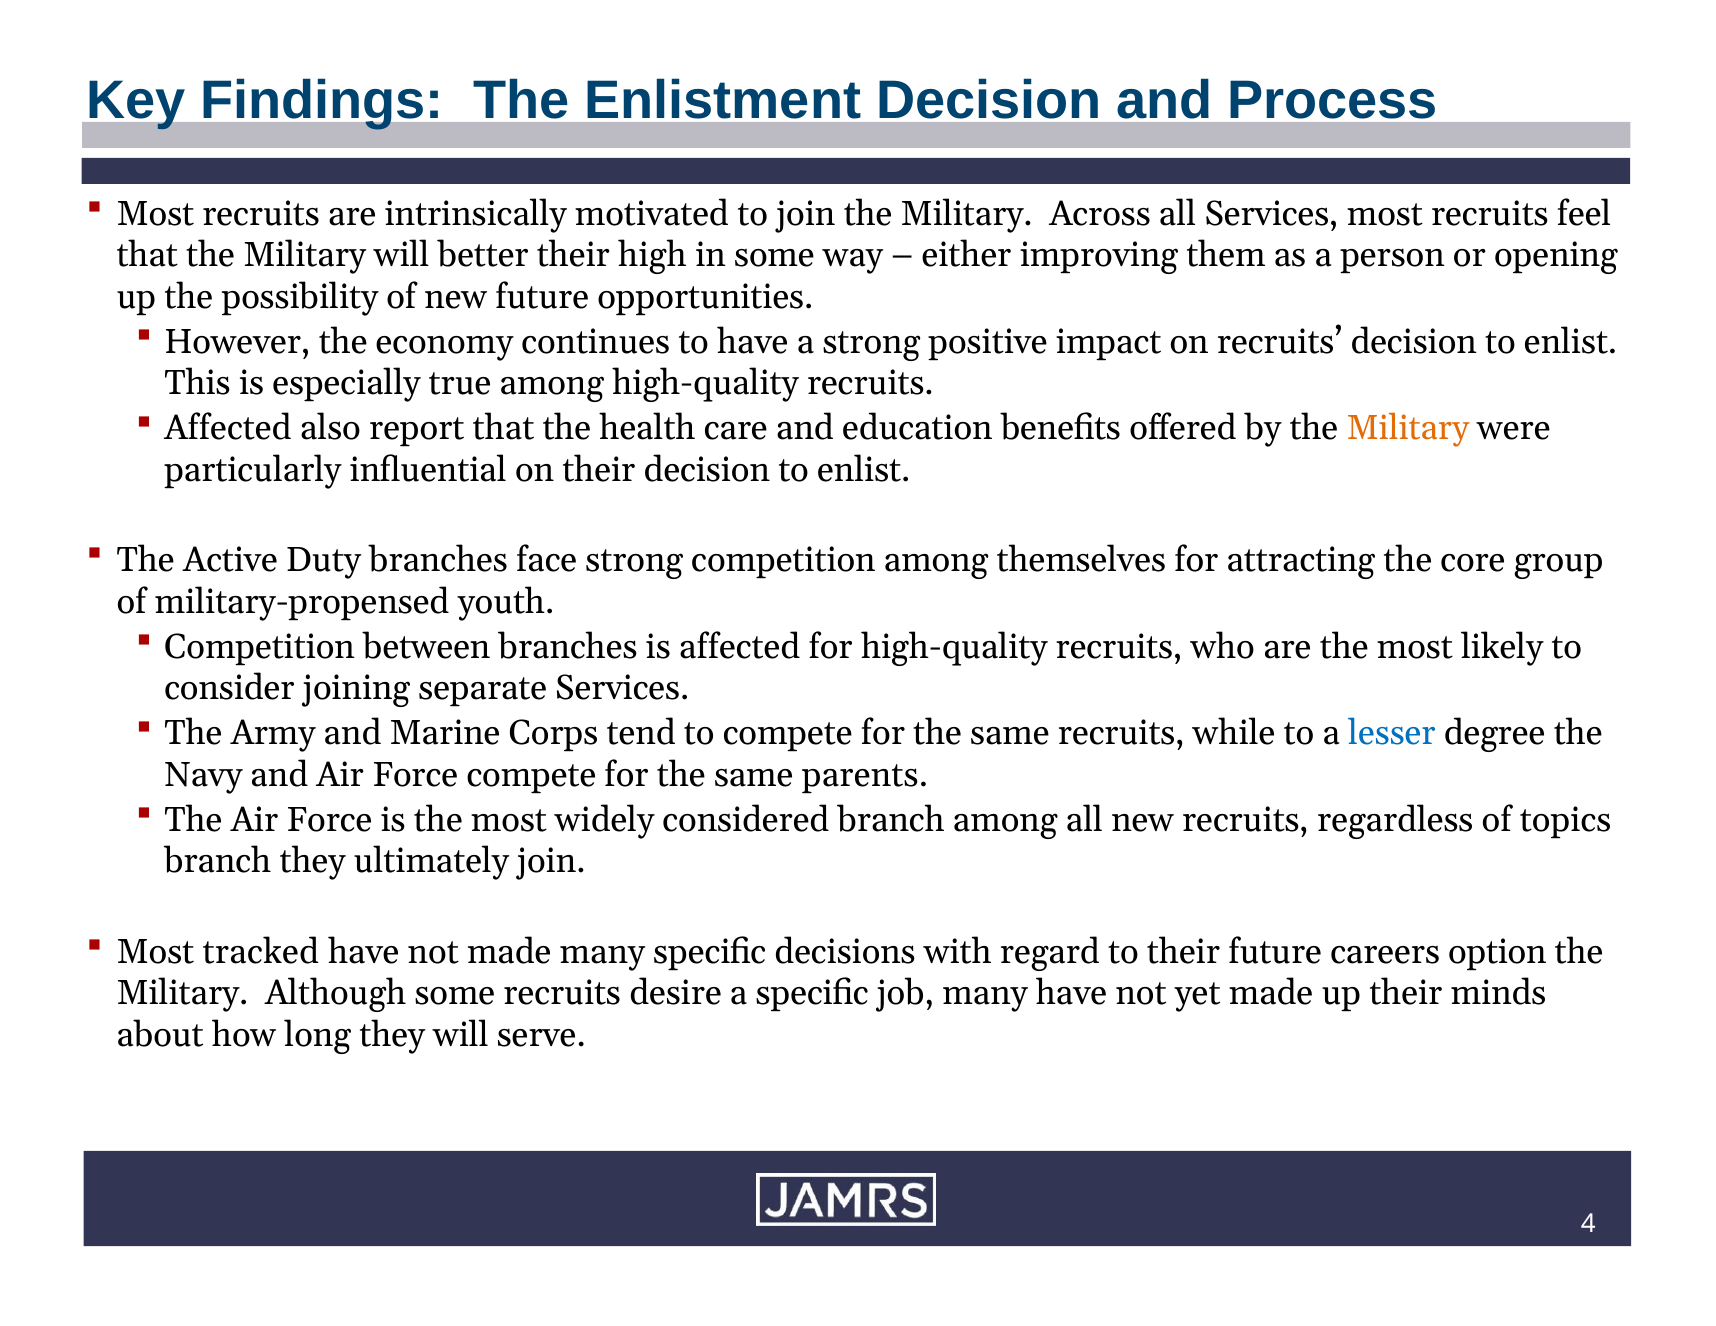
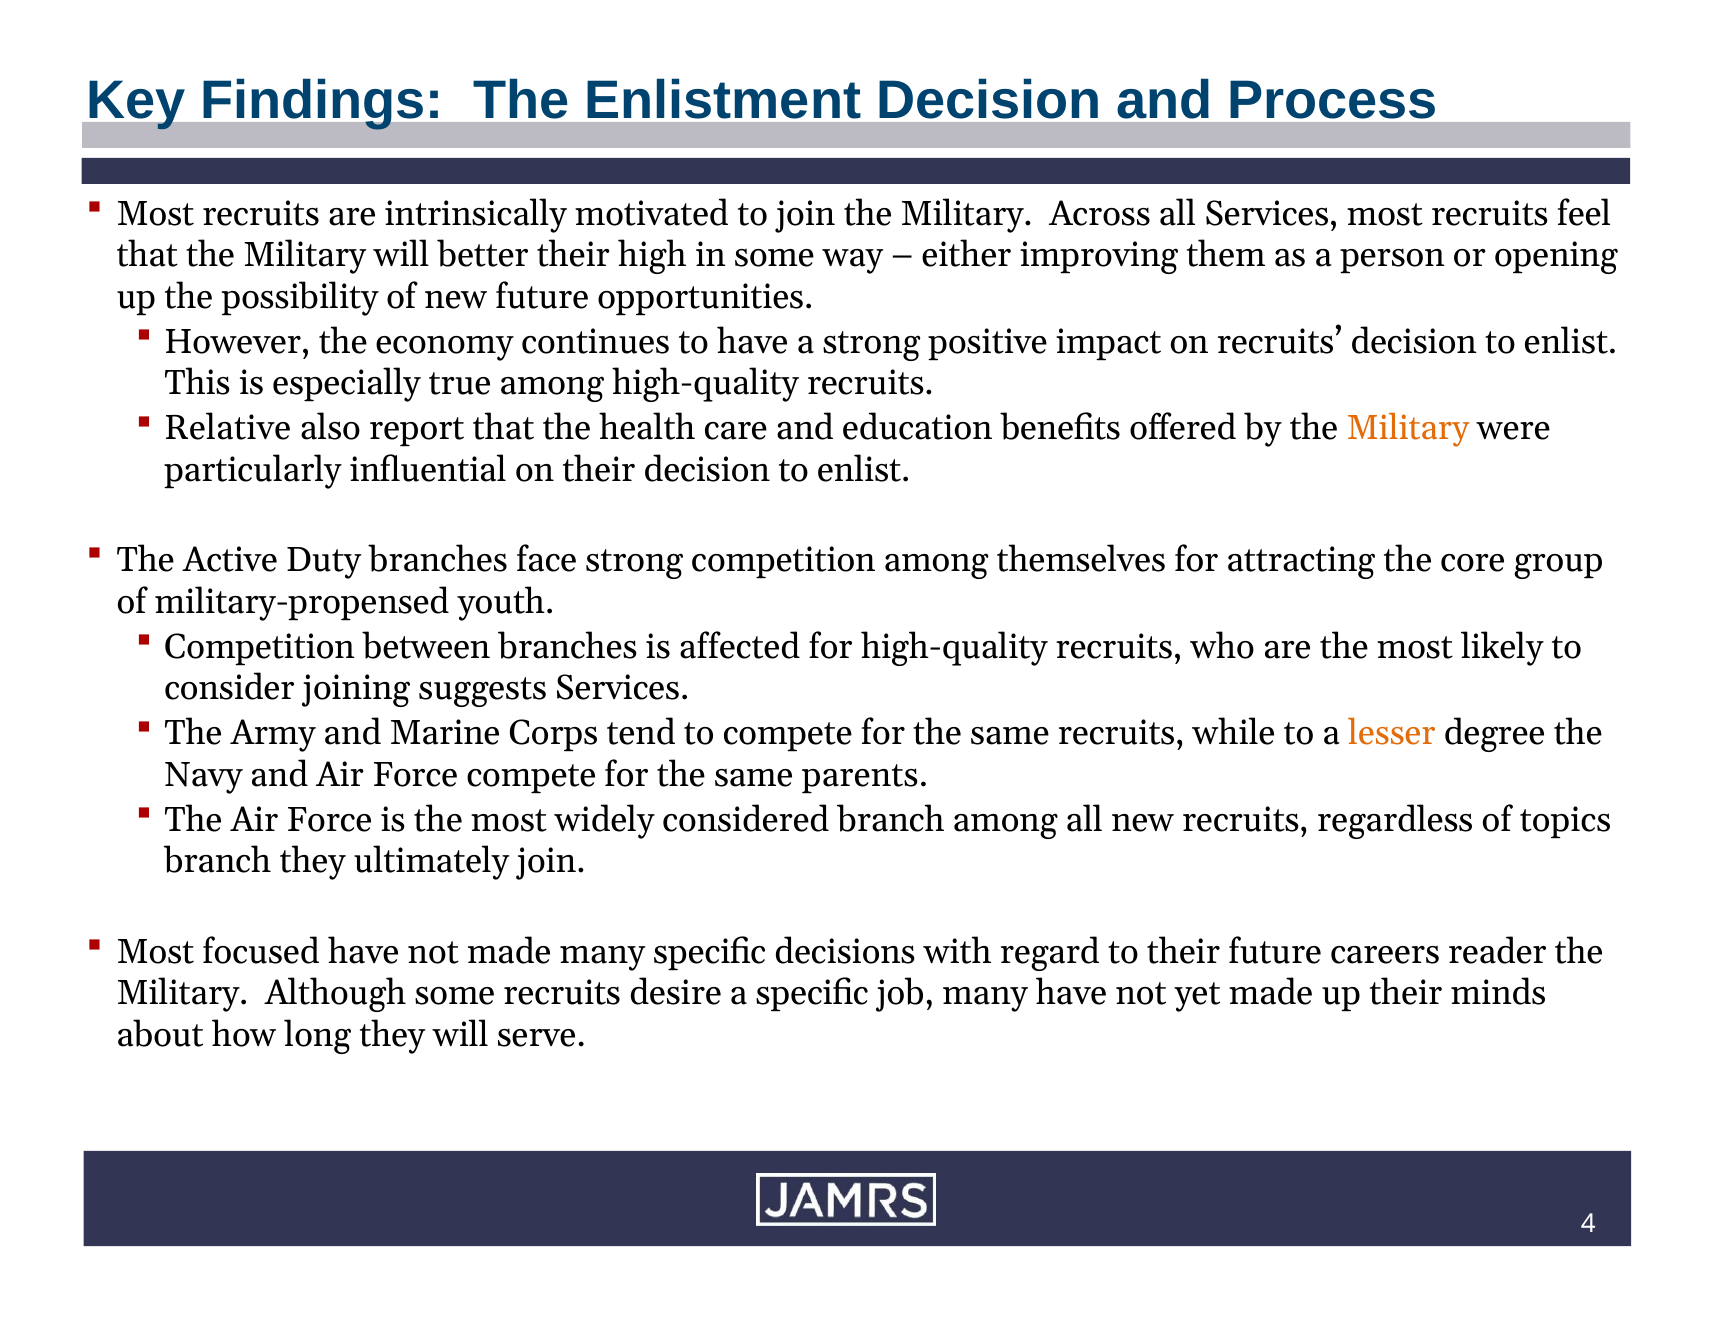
Affected: Affected -> Relative (228, 429)
separate: separate -> suggests (483, 688)
lesser colour: blue -> orange (1392, 733)
tracked: tracked -> focused (261, 952)
option: option -> reader (1497, 952)
